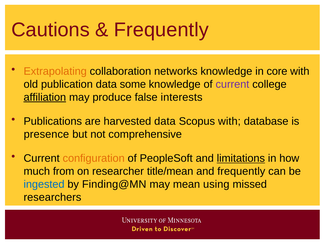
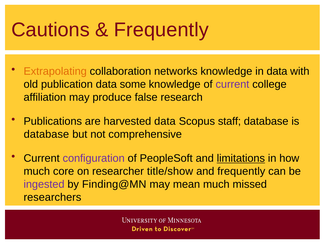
in core: core -> data (277, 71)
affiliation underline: present -> none (45, 97)
interests: interests -> research (182, 97)
Scopus with: with -> staff (229, 121)
presence: presence -> database (46, 134)
configuration colour: orange -> purple (94, 158)
from: from -> core (64, 171)
title/mean: title/mean -> title/show (170, 171)
ingested colour: blue -> purple (44, 184)
mean using: using -> much (216, 184)
